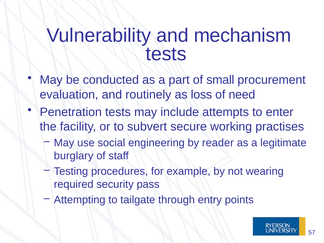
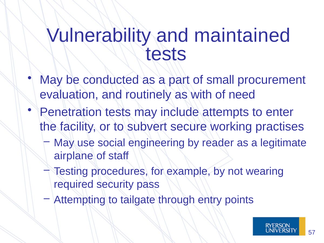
mechanism: mechanism -> maintained (242, 35)
loss: loss -> with (201, 95)
burglary: burglary -> airplane (74, 156)
